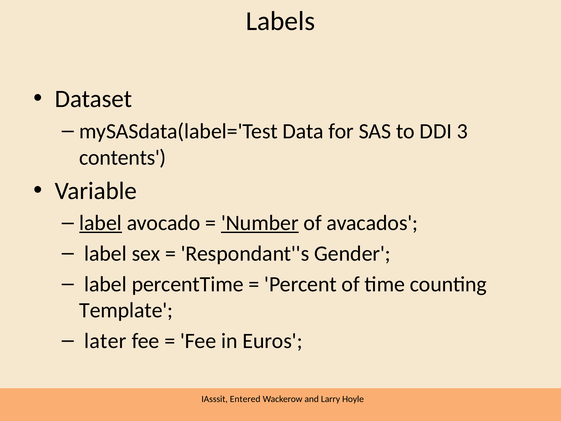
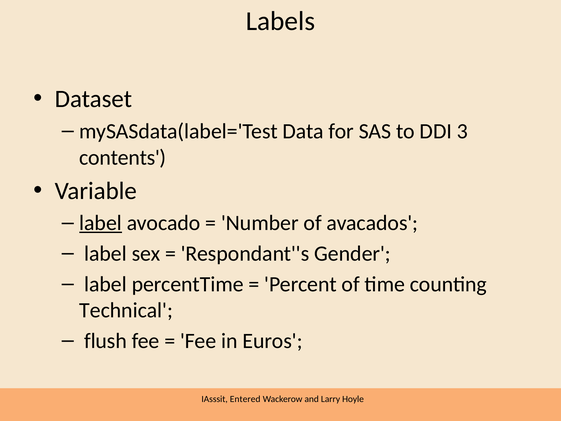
Number underline: present -> none (260, 223)
Template: Template -> Technical (126, 310)
later: later -> flush (105, 341)
